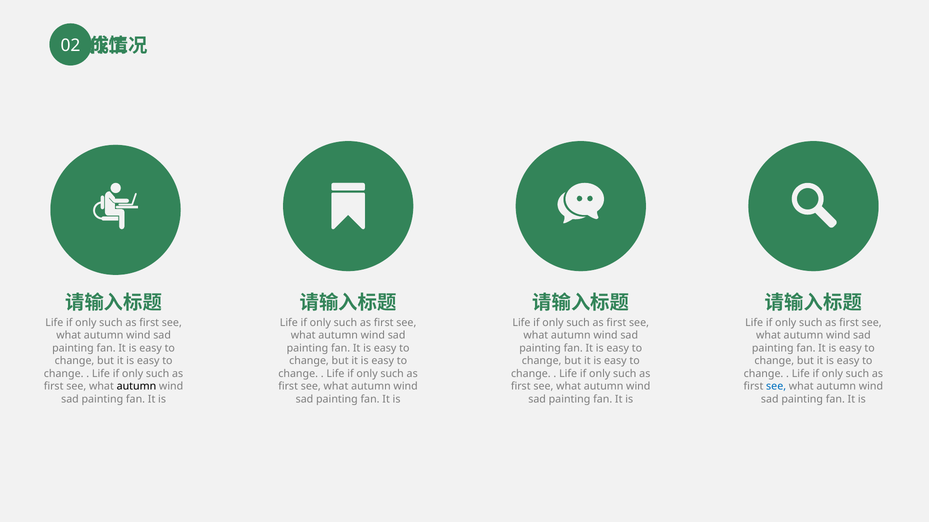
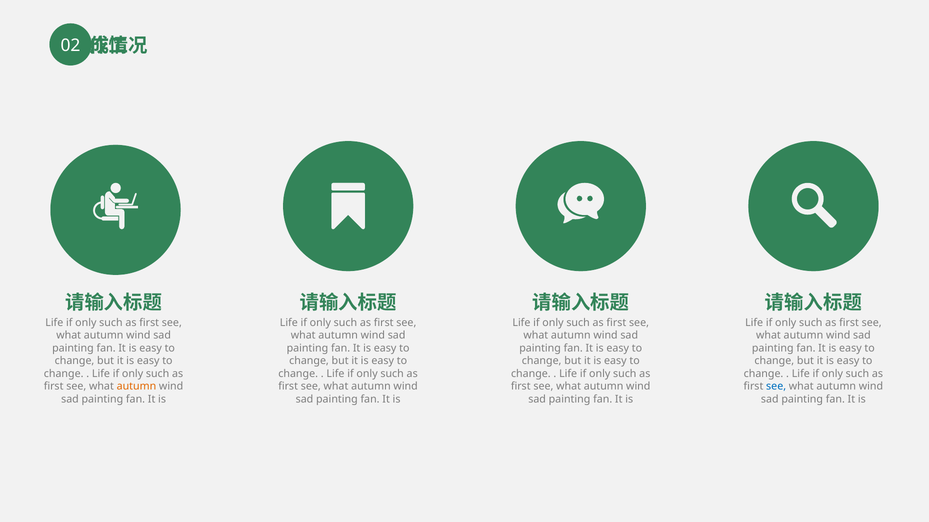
autumn colour: black -> orange (136, 387)
